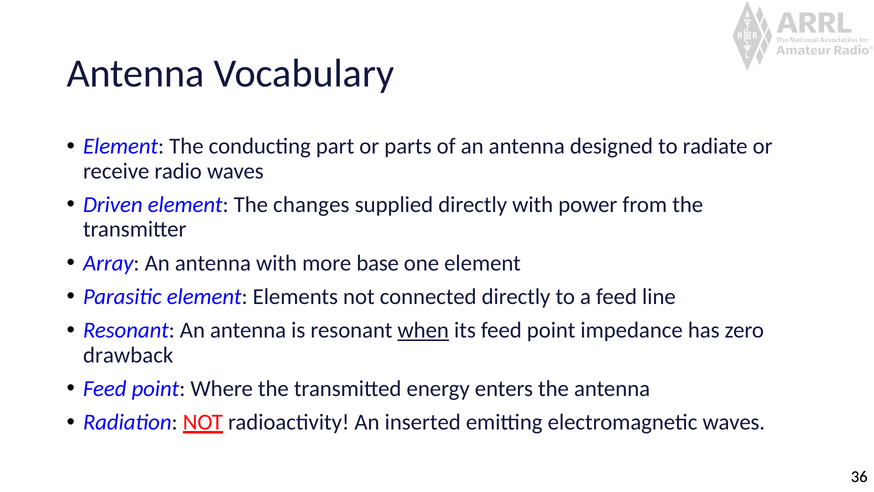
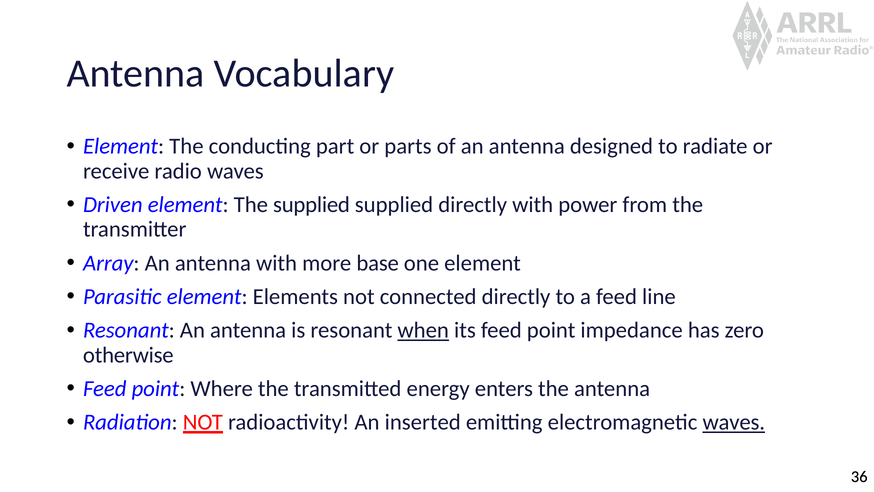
The changes: changes -> supplied (312, 205)
drawback: drawback -> otherwise (128, 355)
waves underline: none -> present (734, 422)
